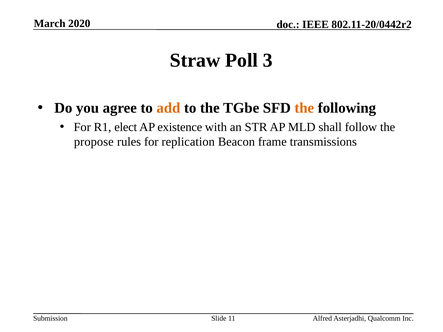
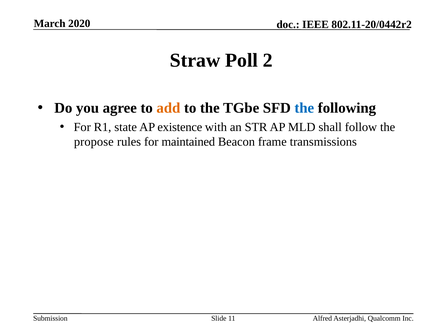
3: 3 -> 2 (268, 60)
the colour: orange -> blue (304, 108)
elect: elect -> state (126, 127)
replication: replication -> maintained (188, 142)
